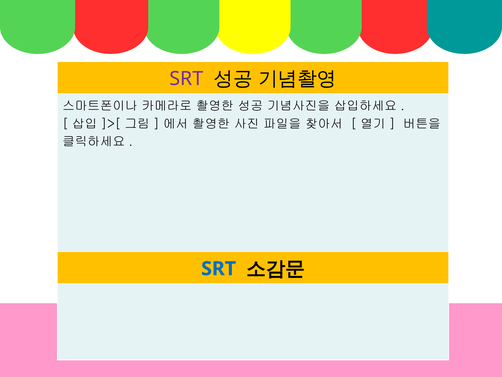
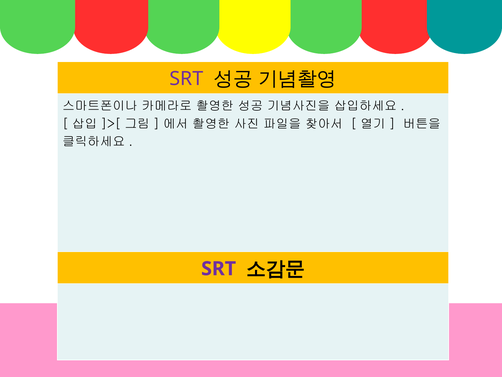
SRT colour: blue -> purple (219, 268)
